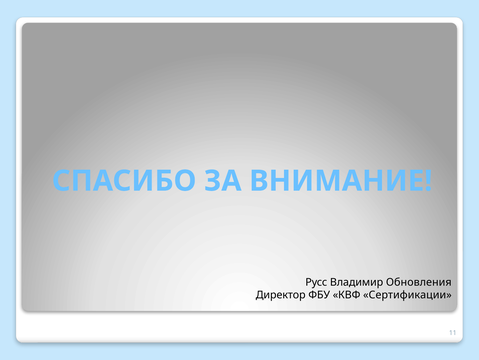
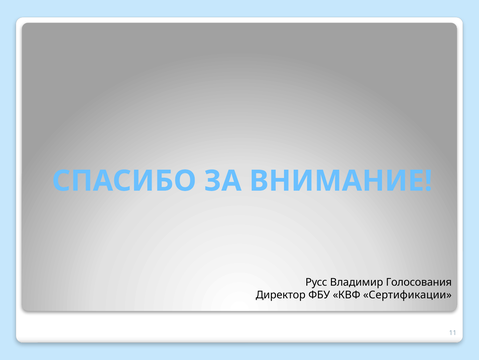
Обновления: Обновления -> Голосования (419, 282)
